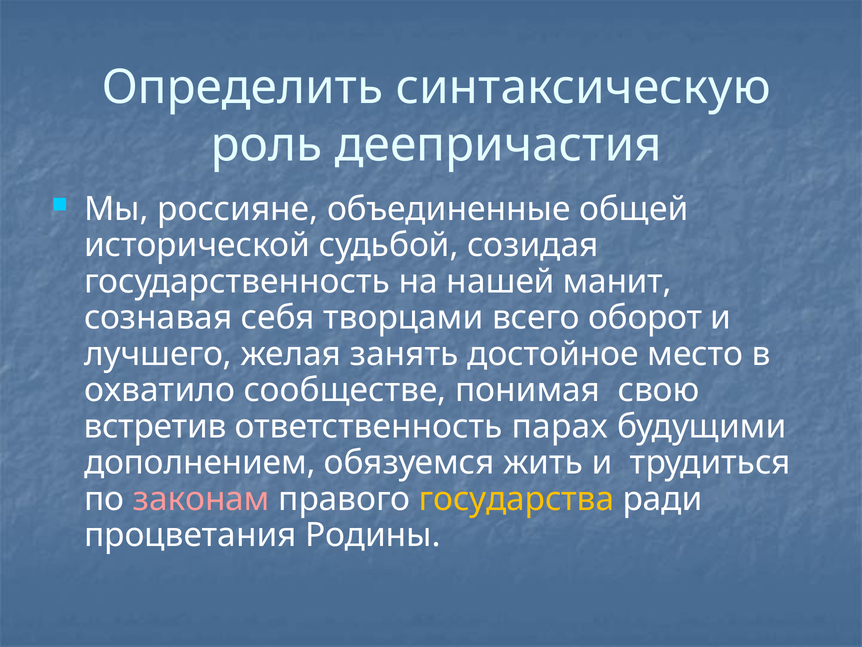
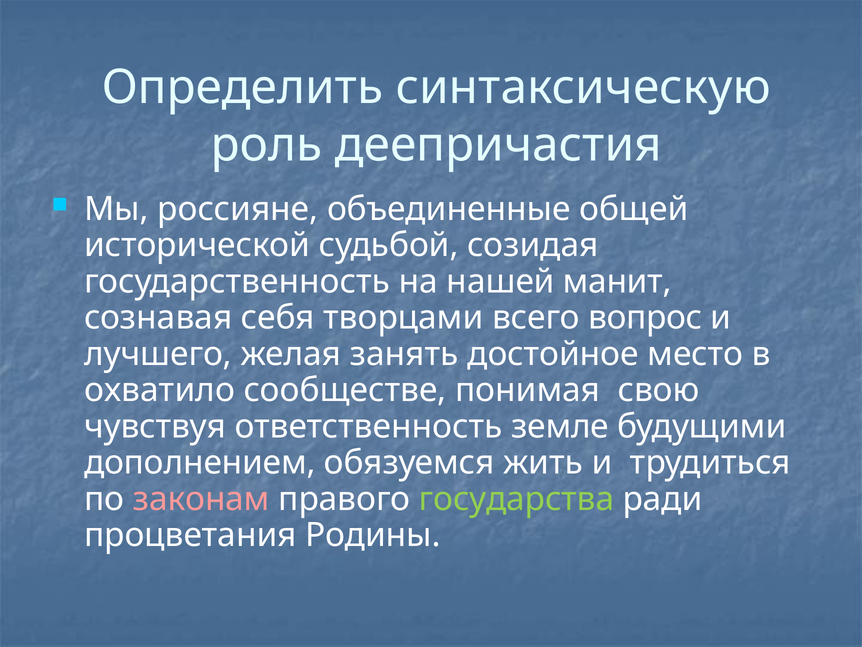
оборот: оборот -> вопрос (645, 318)
встретив: встретив -> чувствуя (155, 426)
парах: парах -> земле (560, 426)
государства colour: yellow -> light green (517, 499)
